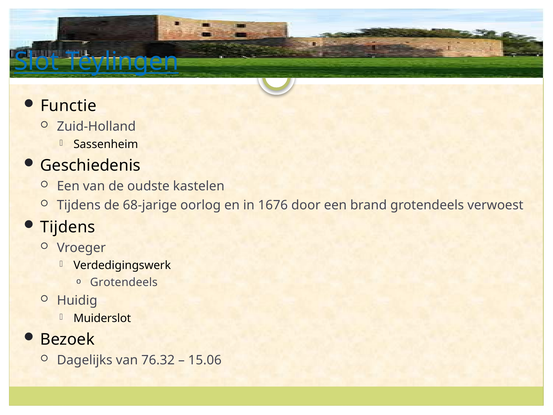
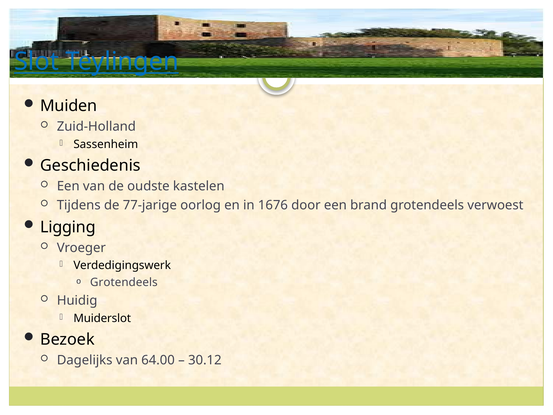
Functie: Functie -> Muiden (69, 106)
68-jarige: 68-jarige -> 77-jarige (150, 205)
Tijdens: Tijdens -> Ligging (68, 227)
76.32: 76.32 -> 64.00 (158, 360)
15.06: 15.06 -> 30.12 (205, 360)
